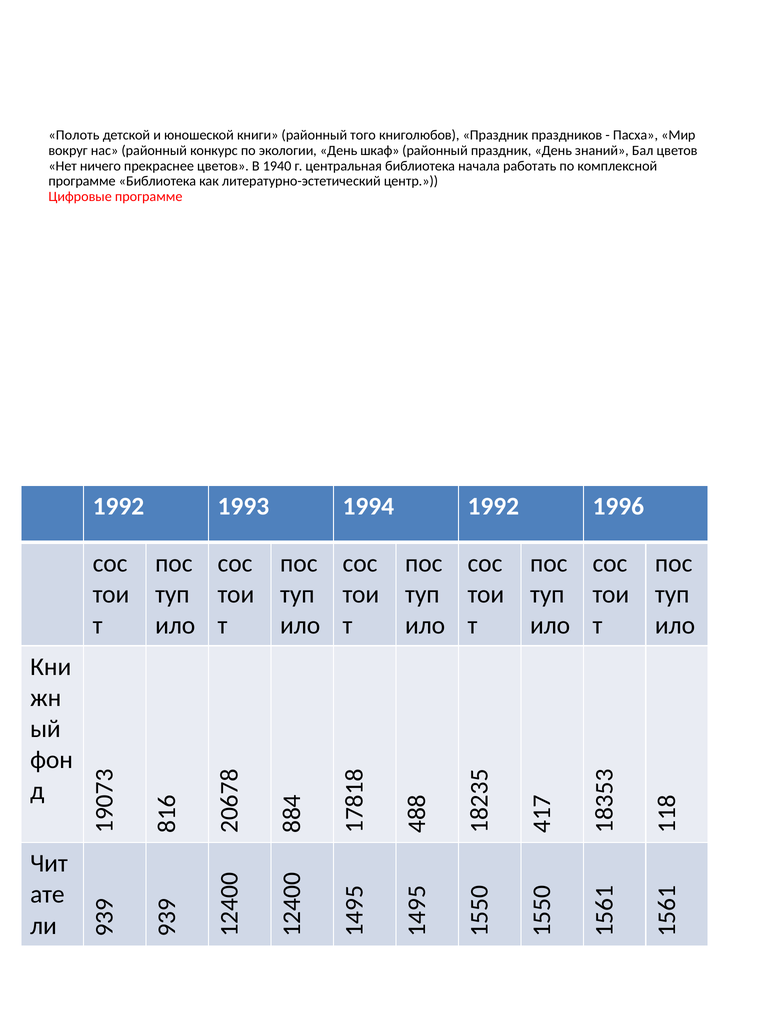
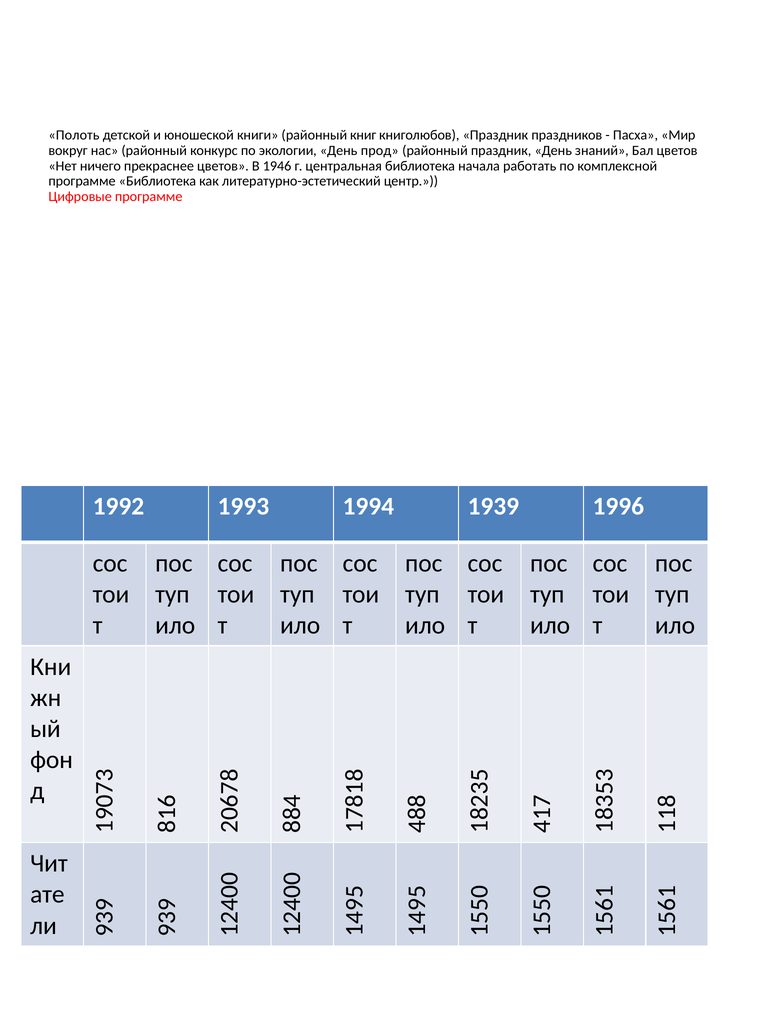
того: того -> книг (363, 135)
шкаф: шкаф -> прод (380, 150)
1940: 1940 -> 1946 (277, 166)
1994 1992: 1992 -> 1939 (493, 506)
